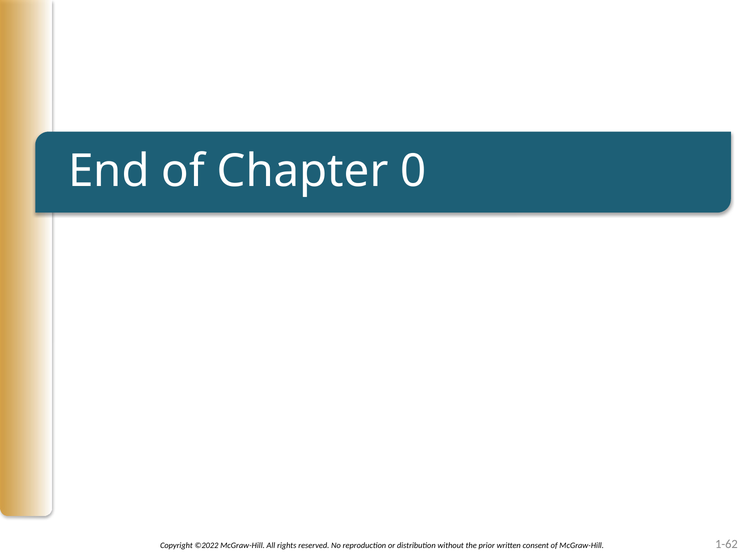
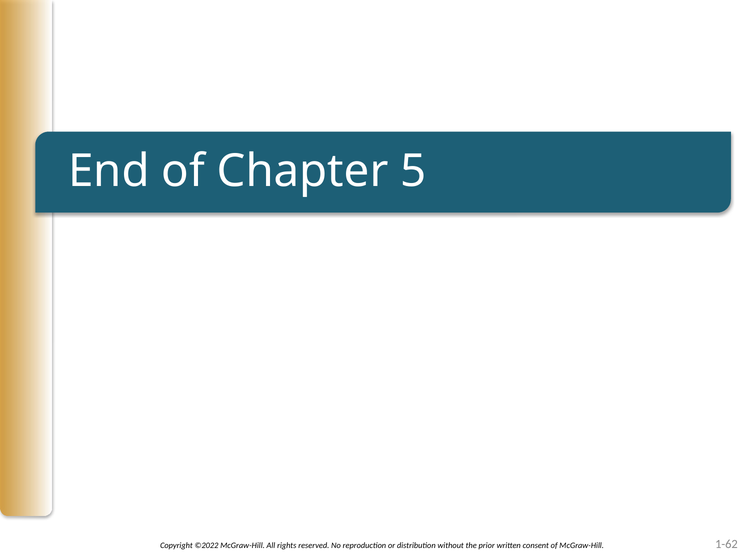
0: 0 -> 5 (413, 171)
